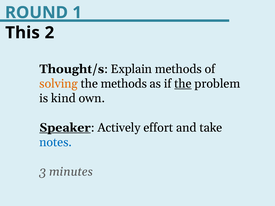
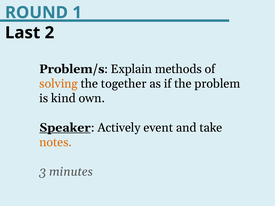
This: This -> Last (23, 33)
Thought/s: Thought/s -> Problem/s (72, 69)
the methods: methods -> together (124, 84)
the underline: present -> none (183, 84)
effort: effort -> event (158, 128)
notes colour: blue -> orange (56, 142)
